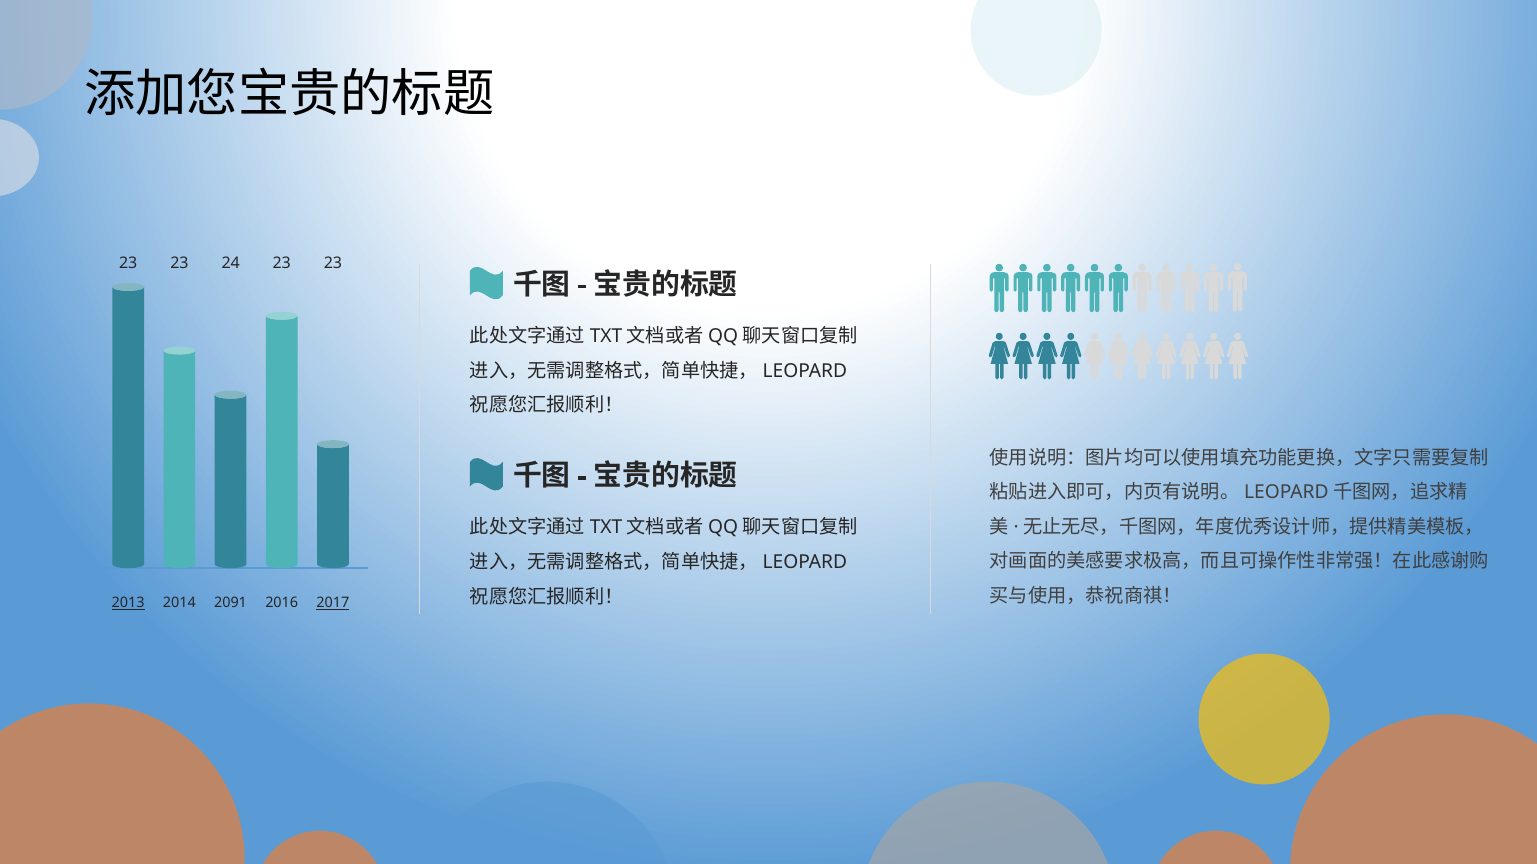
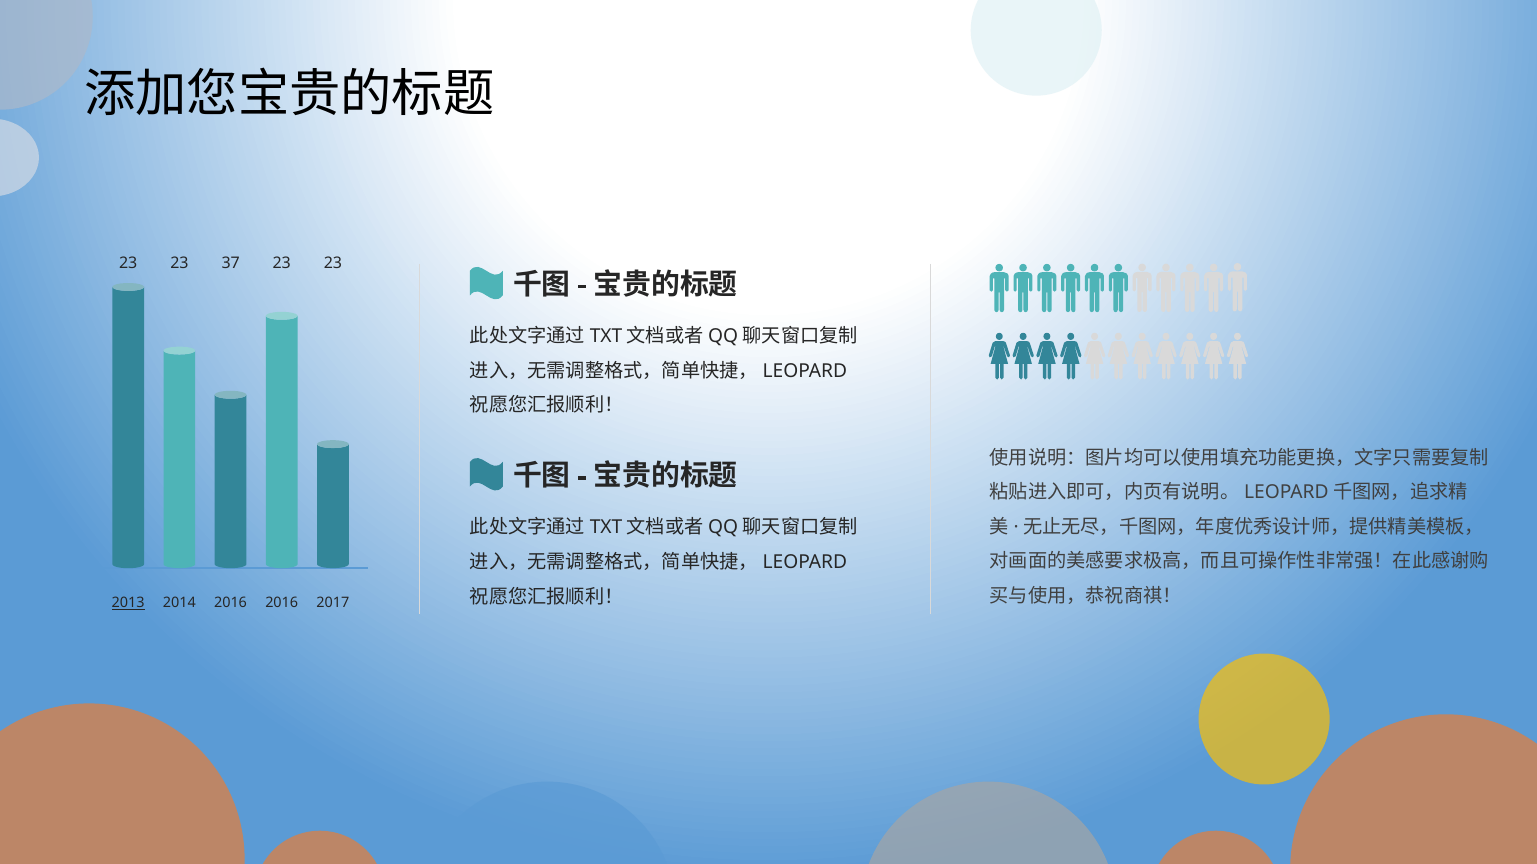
24: 24 -> 37 (231, 263)
2014 2091: 2091 -> 2016 (231, 604)
2017 underline: present -> none (333, 604)
